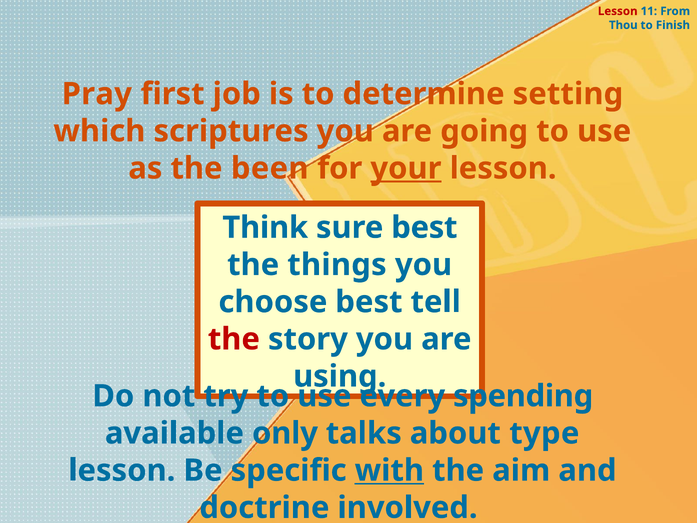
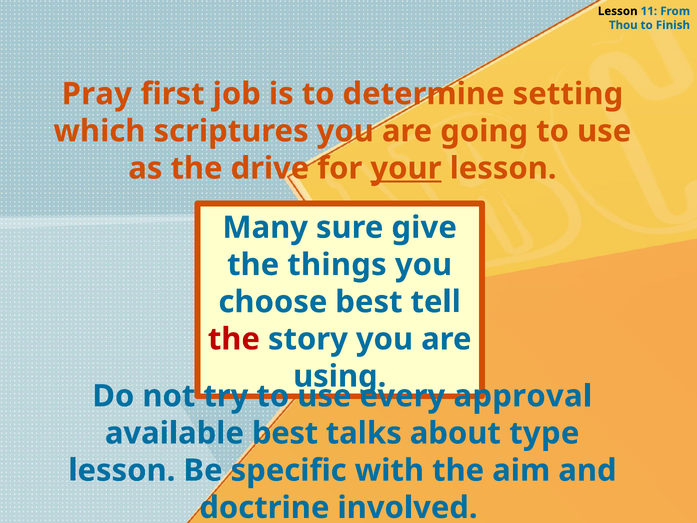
Lesson colour: red -> black (618, 11)
been: been -> drive (270, 168)
Think: Think -> Many (265, 227)
sure best: best -> give (424, 227)
spending: spending -> approval (523, 396)
available only: only -> best (285, 433)
with underline: present -> none (389, 470)
